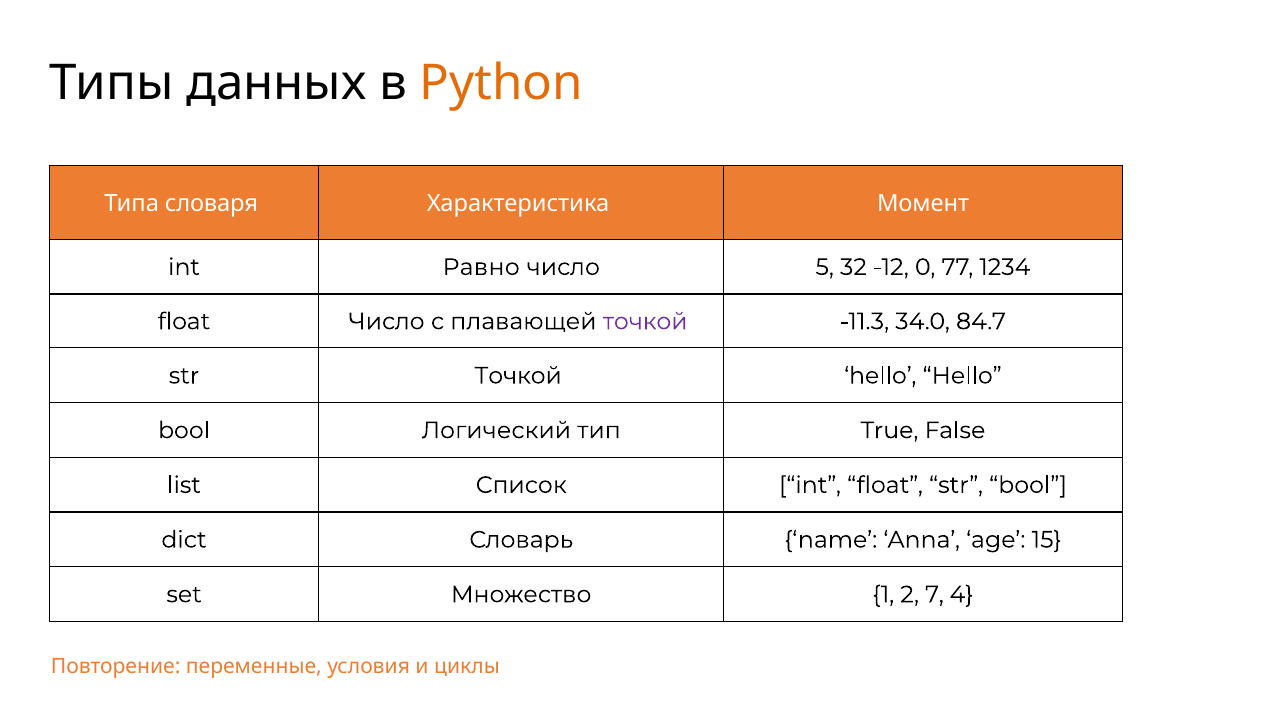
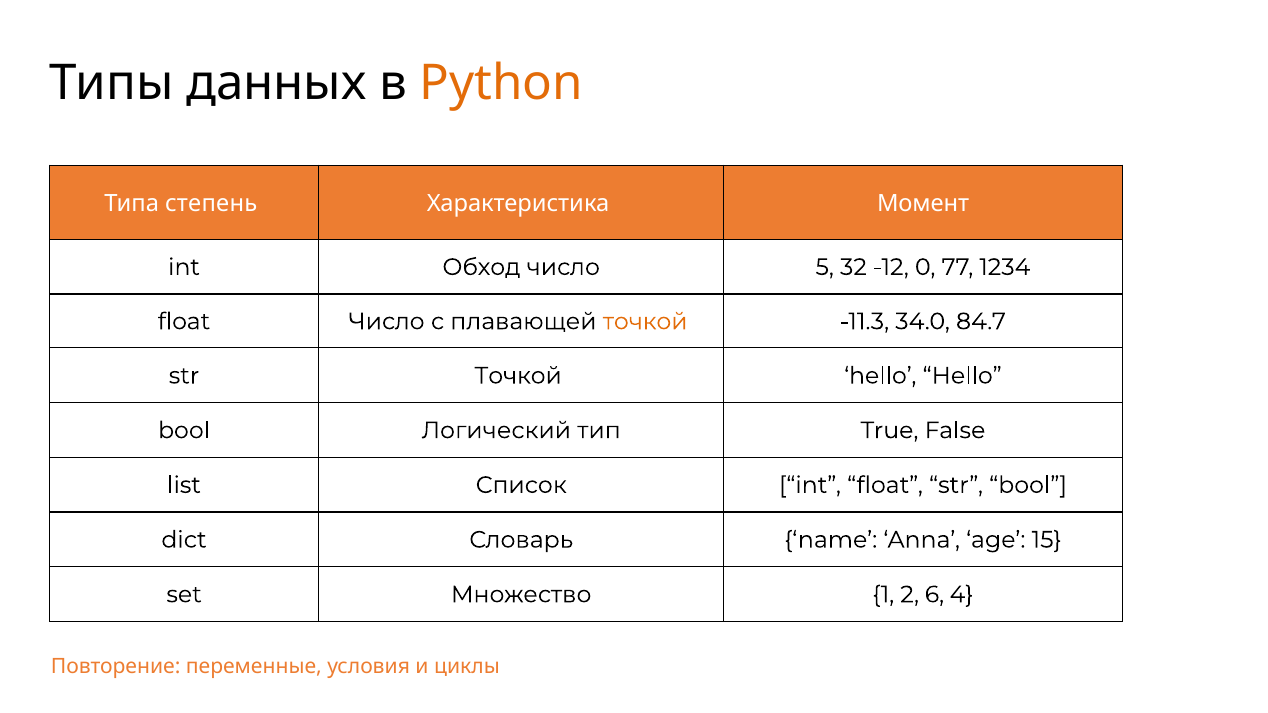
словаря: словаря -> степень (211, 204)
Равно: Равно -> Обход (481, 267)
точкой colour: purple -> orange (645, 322)
7: 7 -> 6 (934, 595)
